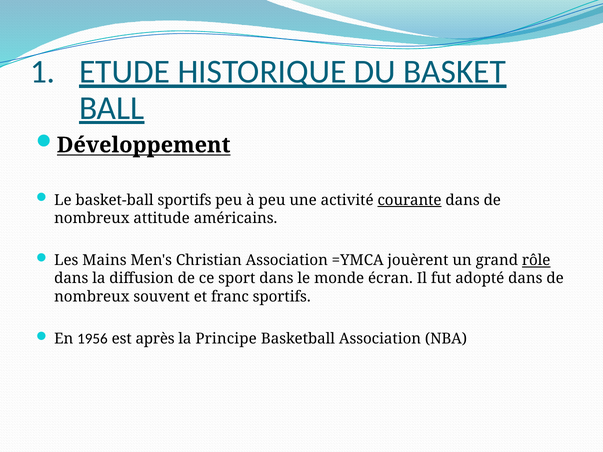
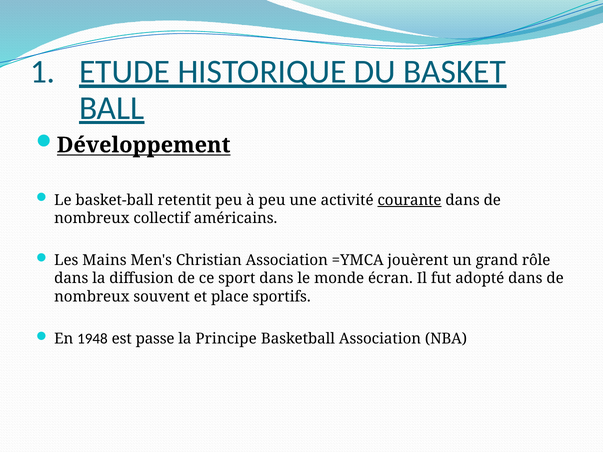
basket-ball sportifs: sportifs -> retentit (184, 200)
attitude: attitude -> collectif (162, 218)
rôle underline: present -> none (536, 261)
franc: franc -> place (230, 297)
1956: 1956 -> 1948 (92, 339)
après: après -> passe (155, 339)
